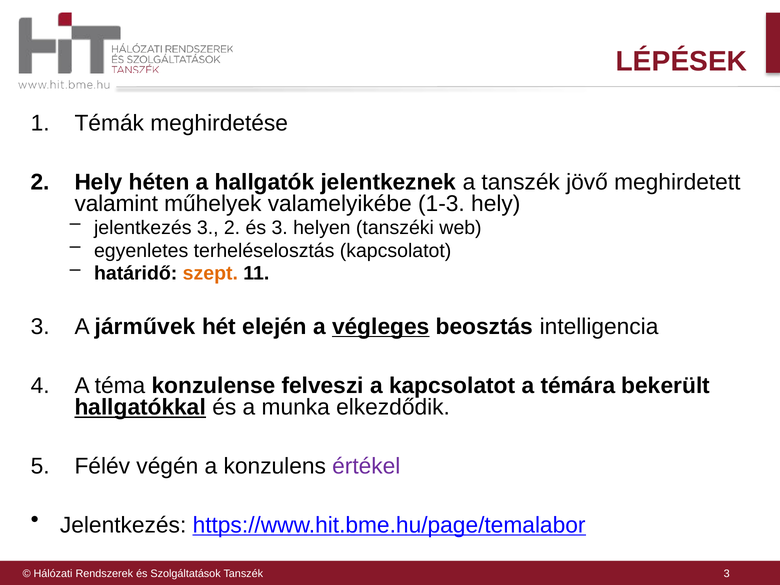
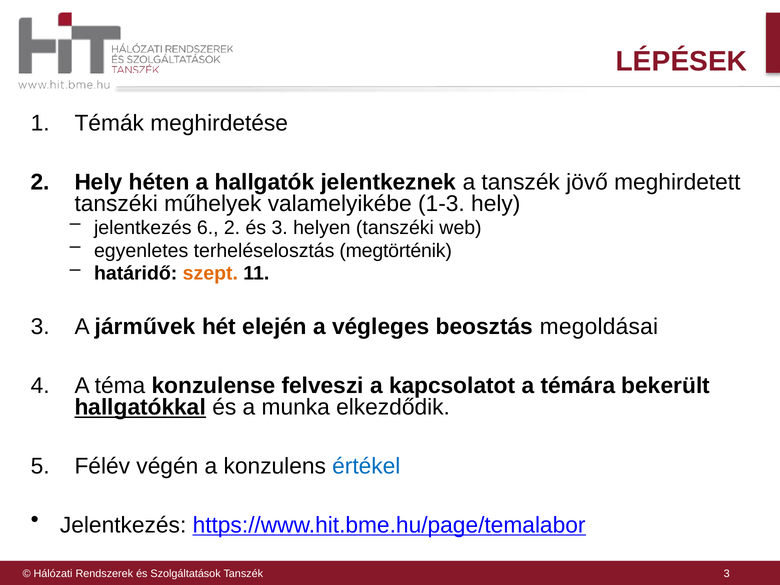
valamint: valamint -> tanszéki (116, 204)
jelentkezés 3: 3 -> 6 (208, 228)
terheléselosztás kapcsolatot: kapcsolatot -> megtörténik (396, 251)
végleges underline: present -> none (381, 327)
intelligencia: intelligencia -> megoldásai (599, 327)
értékel colour: purple -> blue (366, 466)
